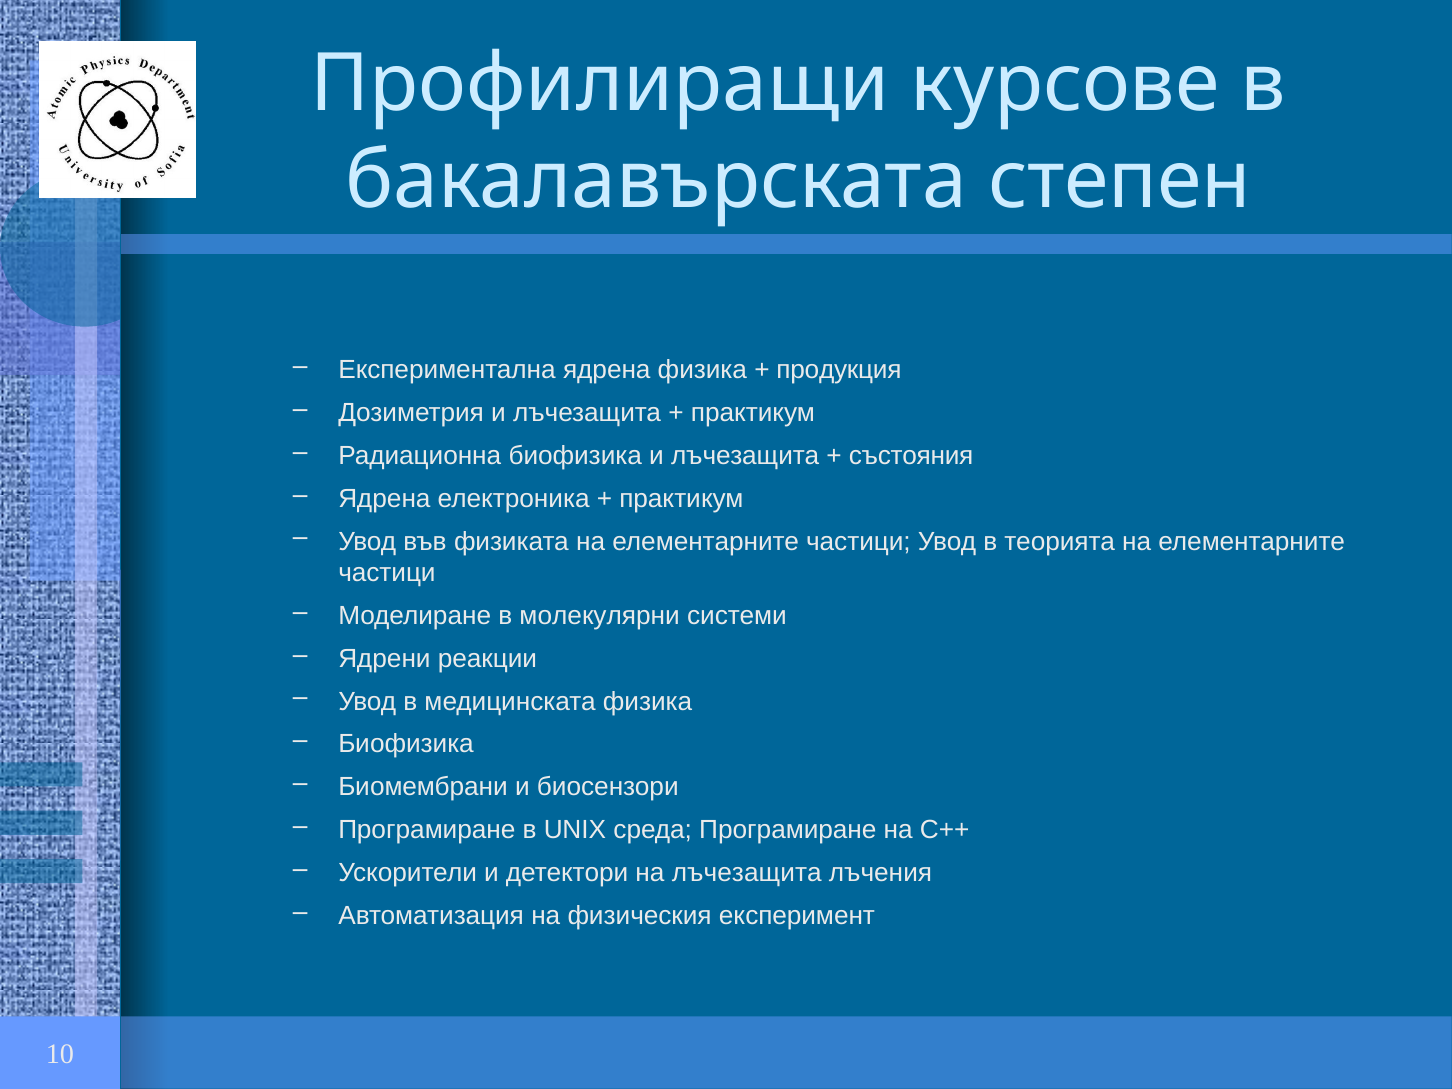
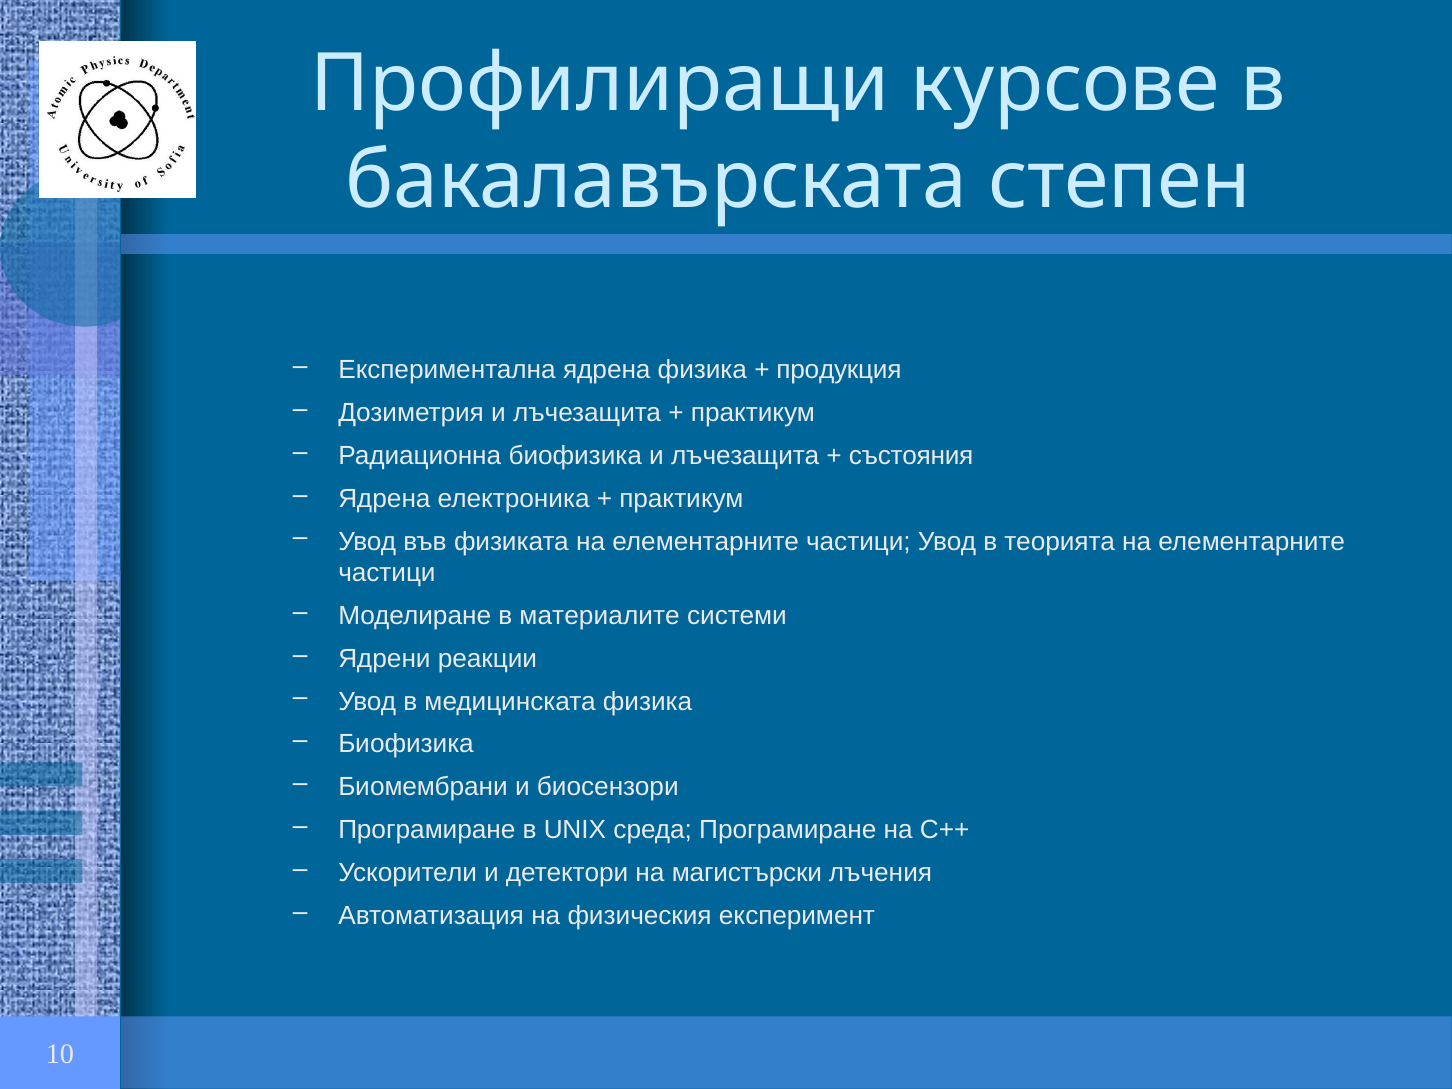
молекулярни: молекулярни -> материалите (600, 616)
на лъчезащита: лъчезащита -> магистърски (747, 873)
